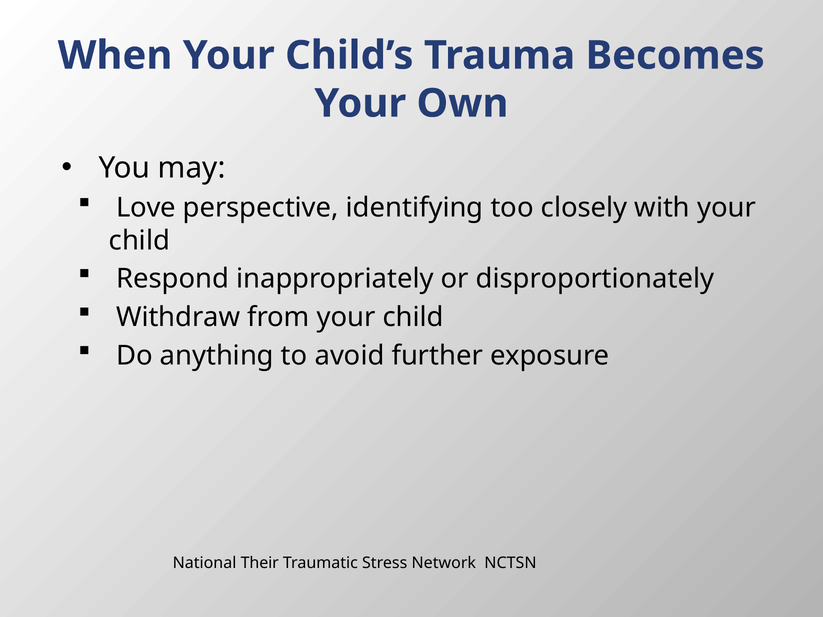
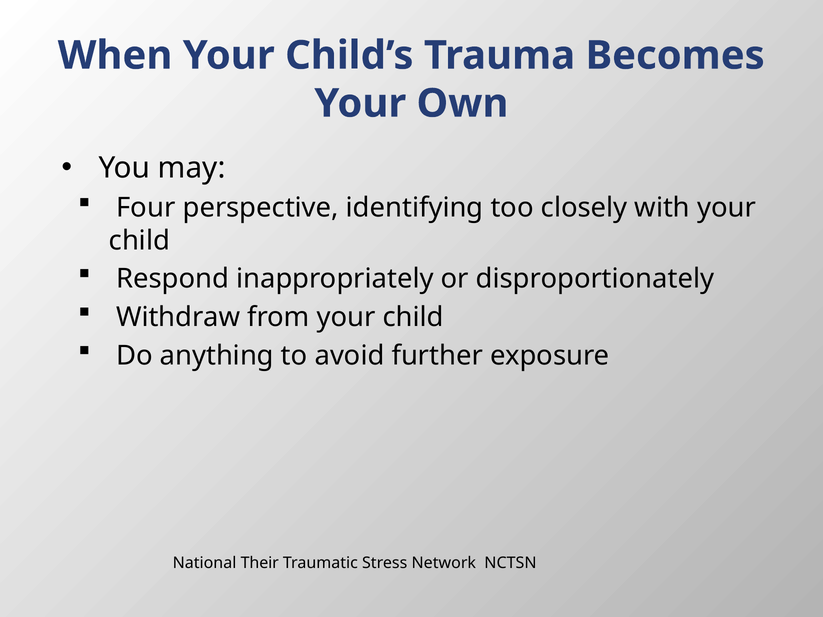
Love: Love -> Four (146, 208)
